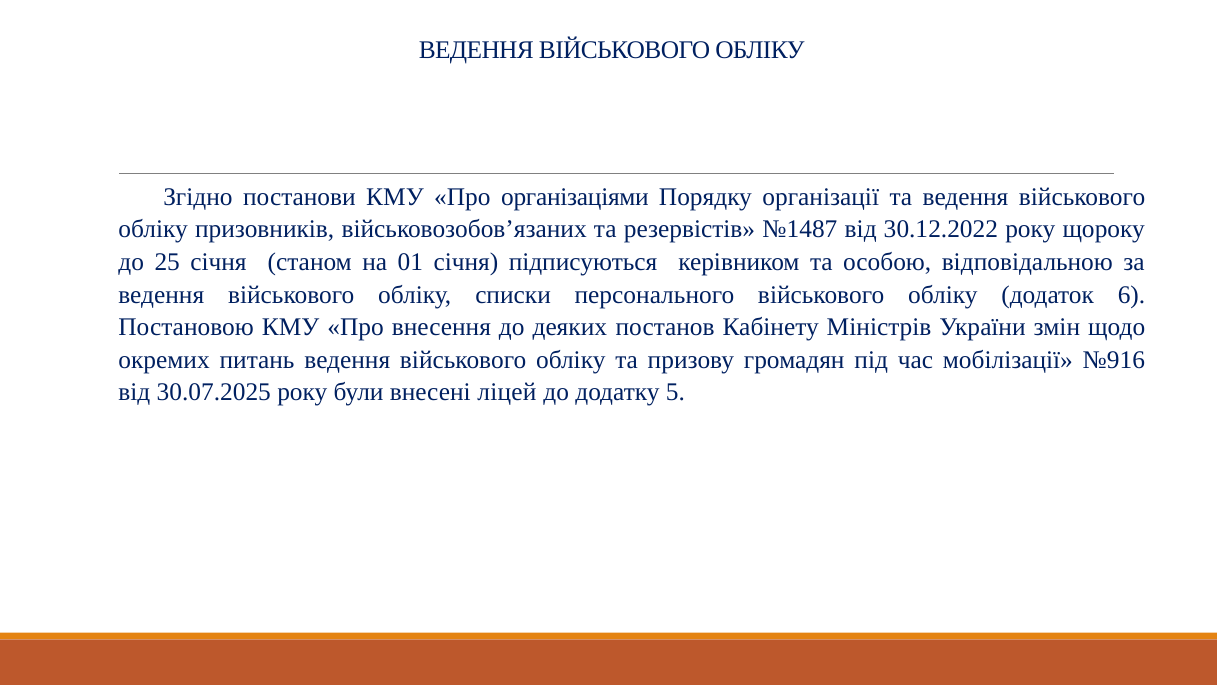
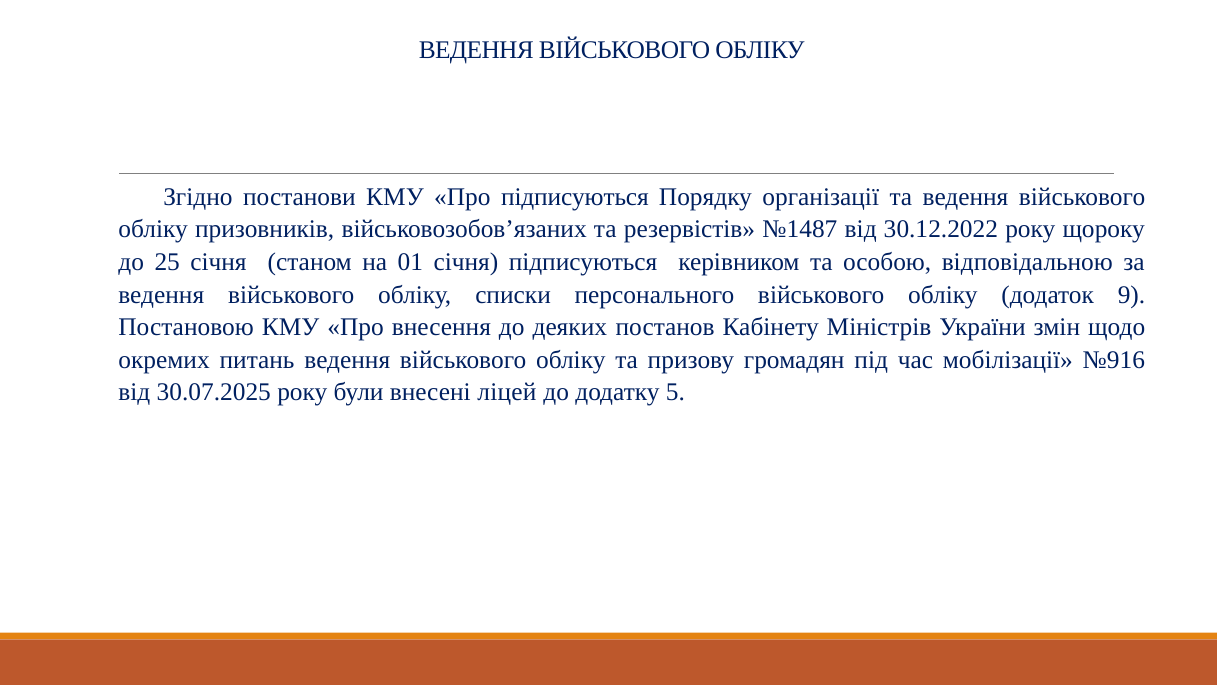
Про організаціями: організаціями -> підписуються (575, 197)
6: 6 -> 9 (1132, 295)
